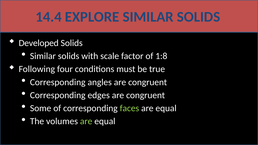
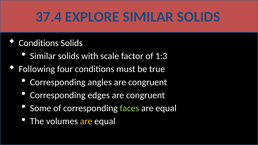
14.4: 14.4 -> 37.4 (49, 17)
Developed: Developed -> Conditions (39, 43)
1:8: 1:8 -> 1:3 (161, 56)
are colour: light green -> yellow (86, 121)
